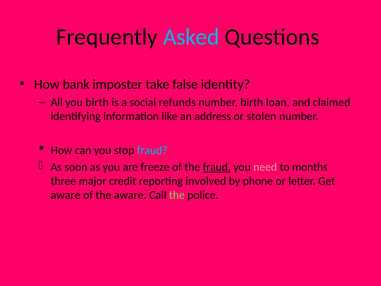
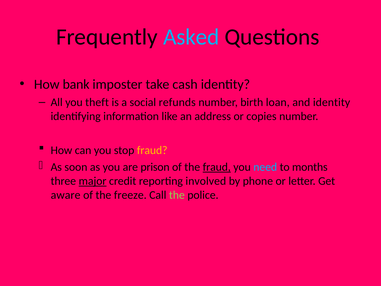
false: false -> cash (185, 84)
you birth: birth -> theft (97, 102)
and claimed: claimed -> identity (332, 102)
stolen: stolen -> copies (261, 116)
fraud colour: light blue -> yellow (152, 150)
freeze: freeze -> prison (155, 167)
need colour: pink -> light blue (265, 167)
major underline: none -> present (93, 181)
the aware: aware -> freeze (130, 195)
